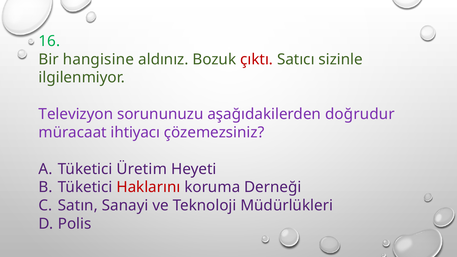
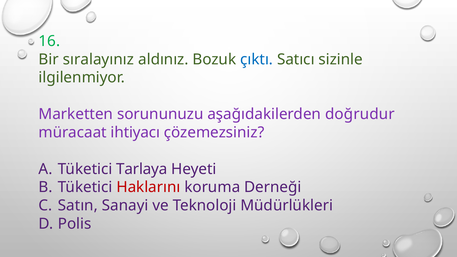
hangisine: hangisine -> sıralayınız (98, 59)
çıktı colour: red -> blue (257, 59)
Televizyon: Televizyon -> Marketten (76, 114)
Üretim: Üretim -> Tarlaya (142, 169)
